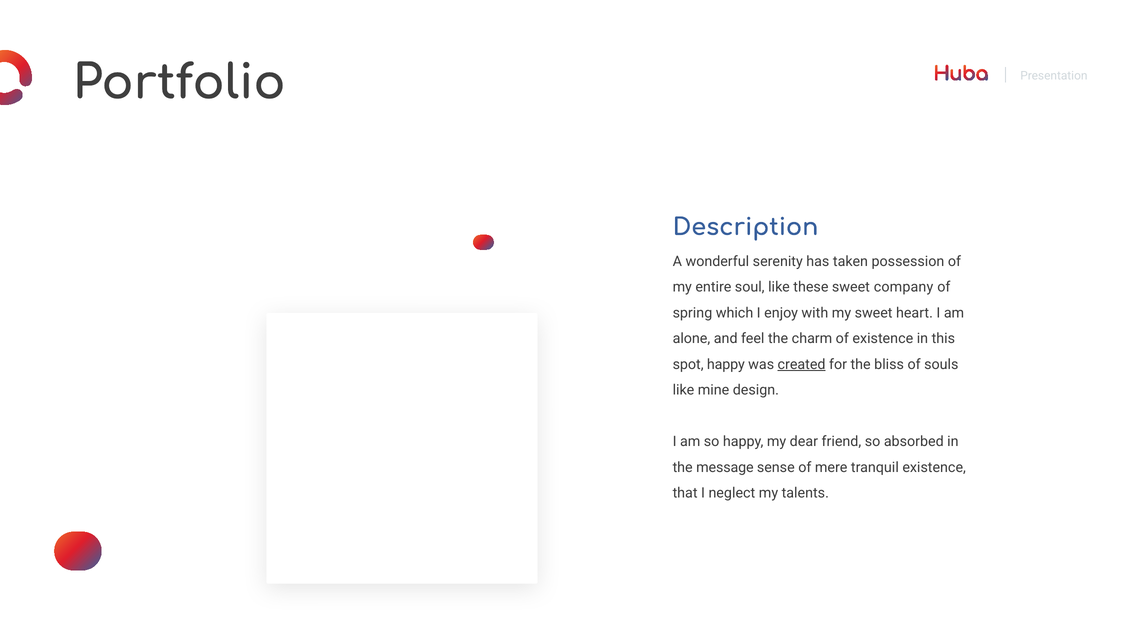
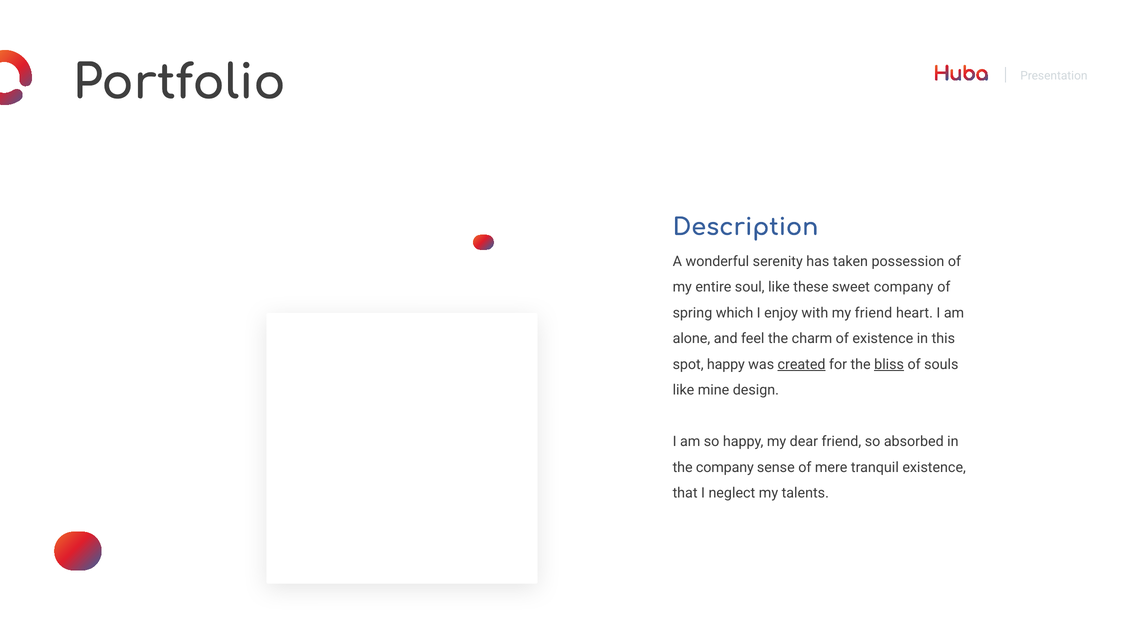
my sweet: sweet -> friend (873, 313)
bliss underline: none -> present (889, 365)
the message: message -> company (725, 468)
